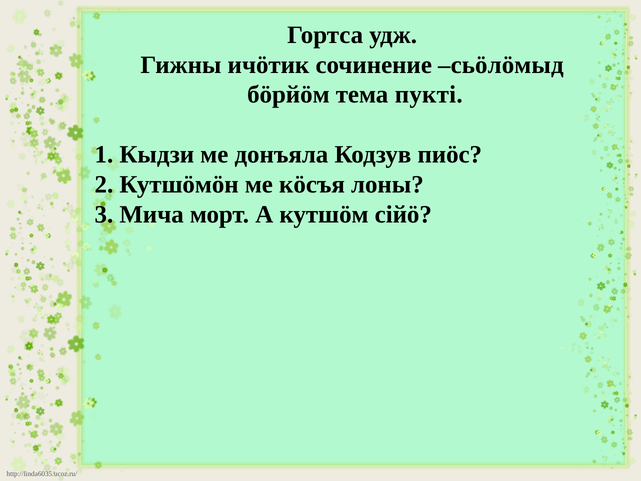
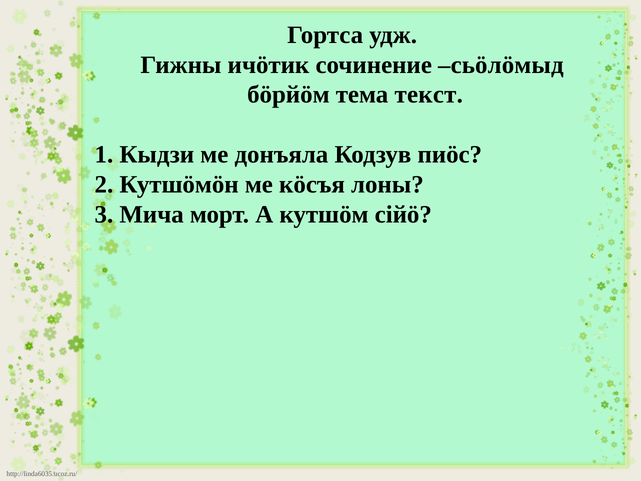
пукті: пукті -> текст (429, 95)
